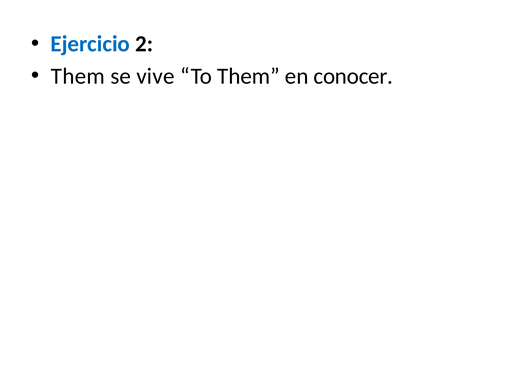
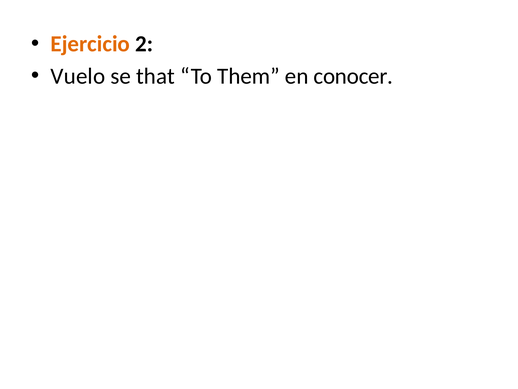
Ejercicio colour: blue -> orange (90, 44)
Them: Them -> Vuelo (78, 76)
vive: vive -> that (156, 76)
